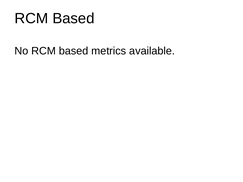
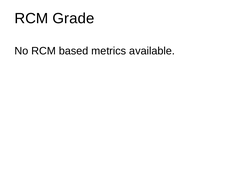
Based: Based -> Grade (73, 18)
